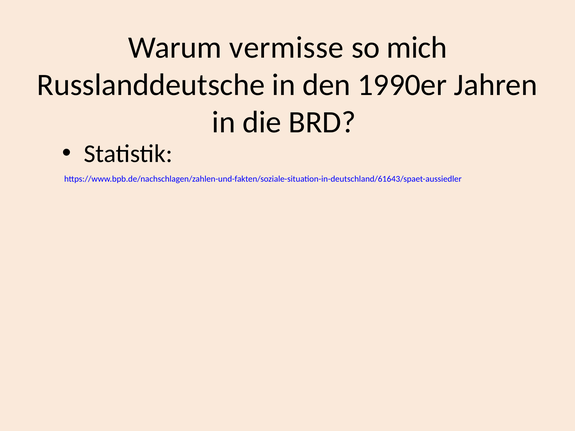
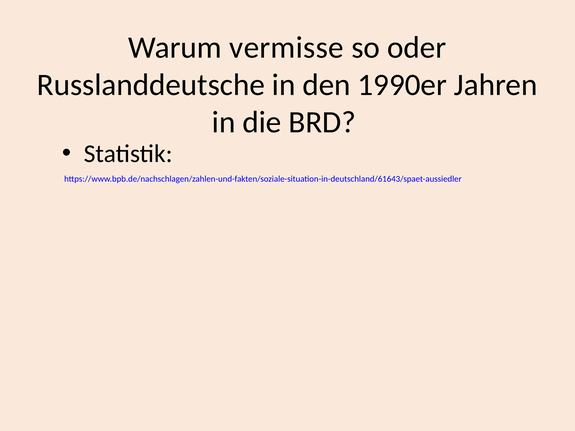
mich: mich -> oder (417, 48)
